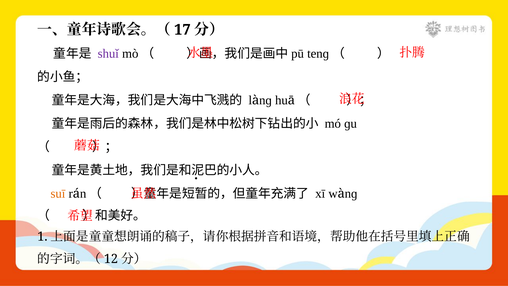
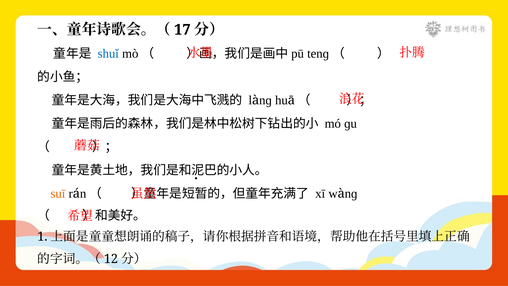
shuǐ colour: purple -> blue (108, 54)
